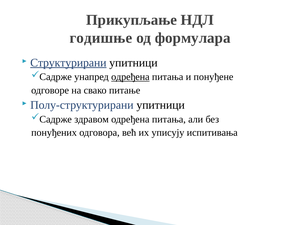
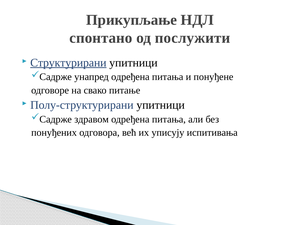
годишње: годишње -> спонтано (101, 38)
формулара: формулара -> послужити (193, 38)
одређена underline: present -> none (130, 77)
